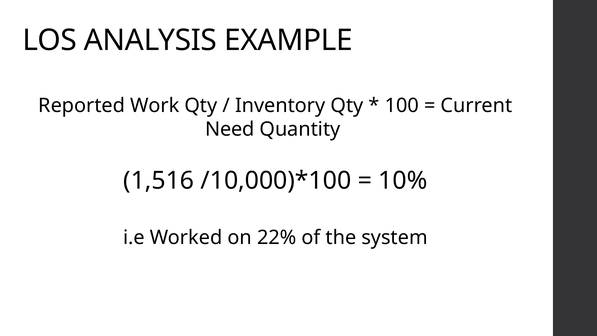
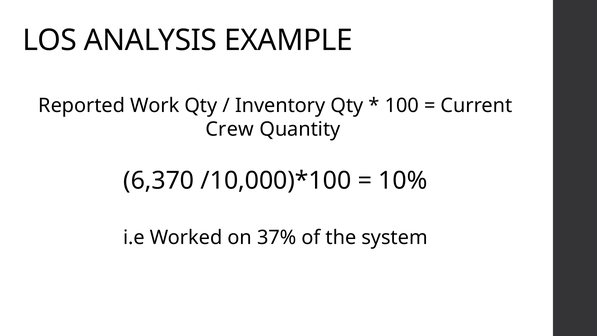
Need: Need -> Crew (230, 129)
1,516: 1,516 -> 6,370 (159, 180)
22%: 22% -> 37% (277, 238)
